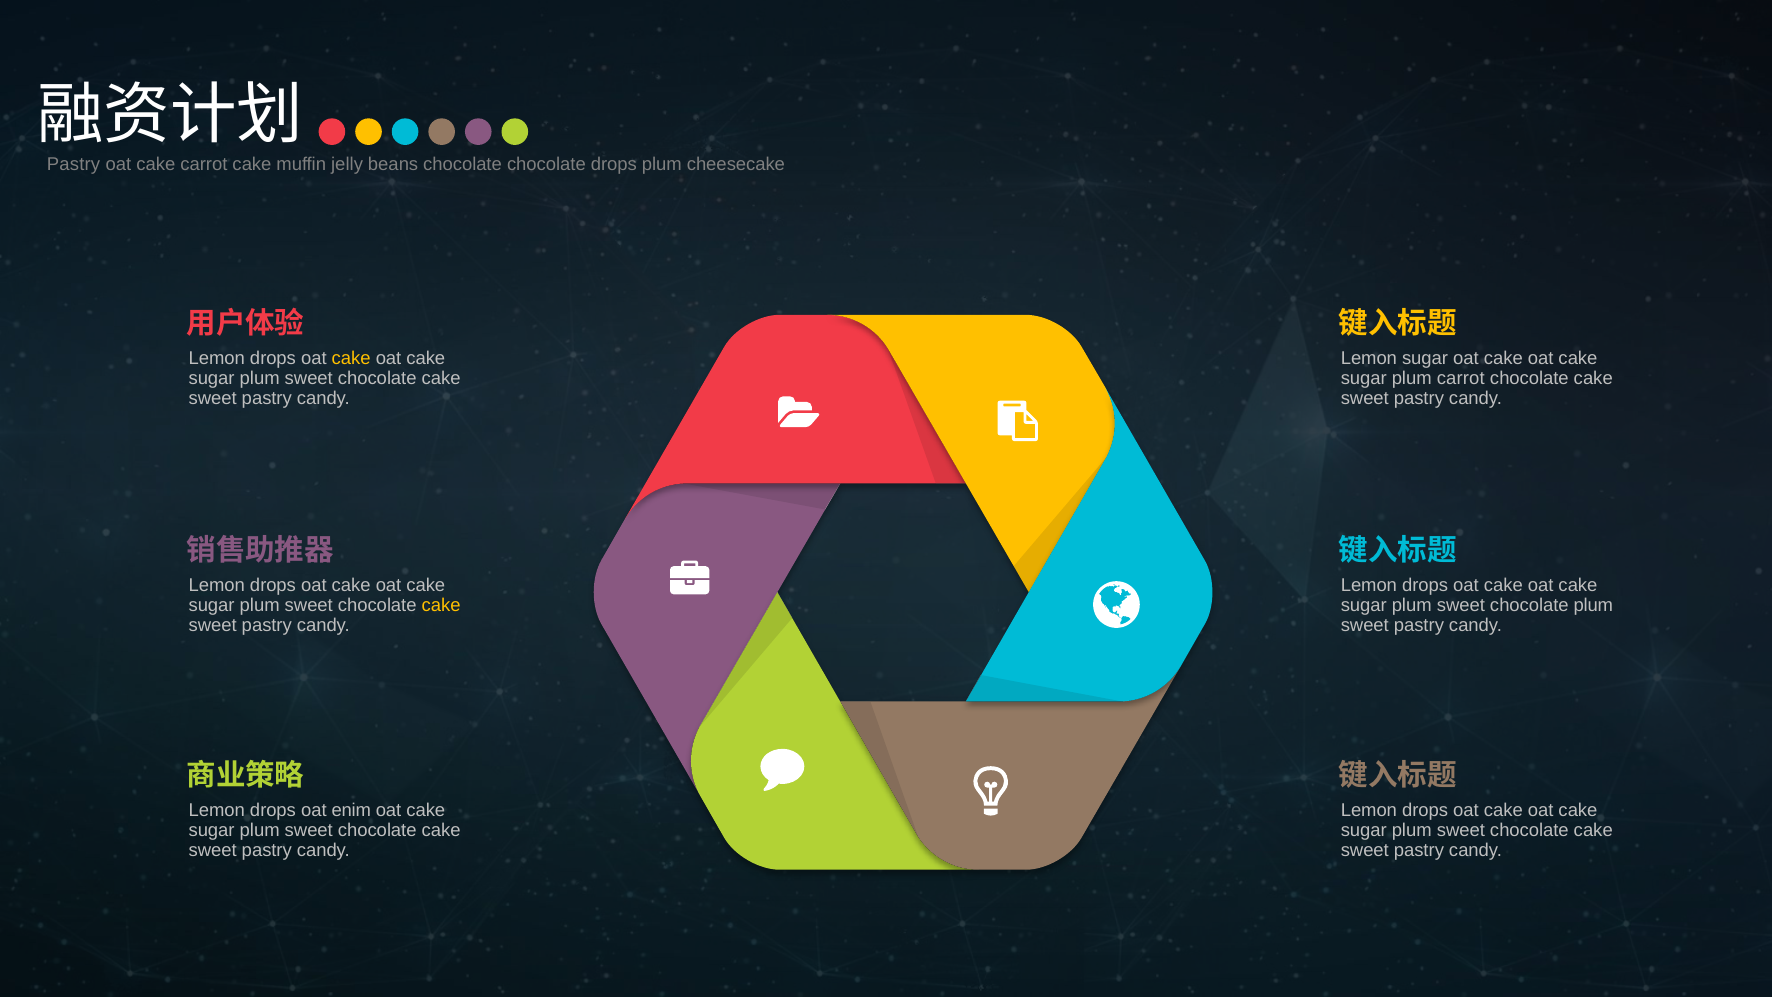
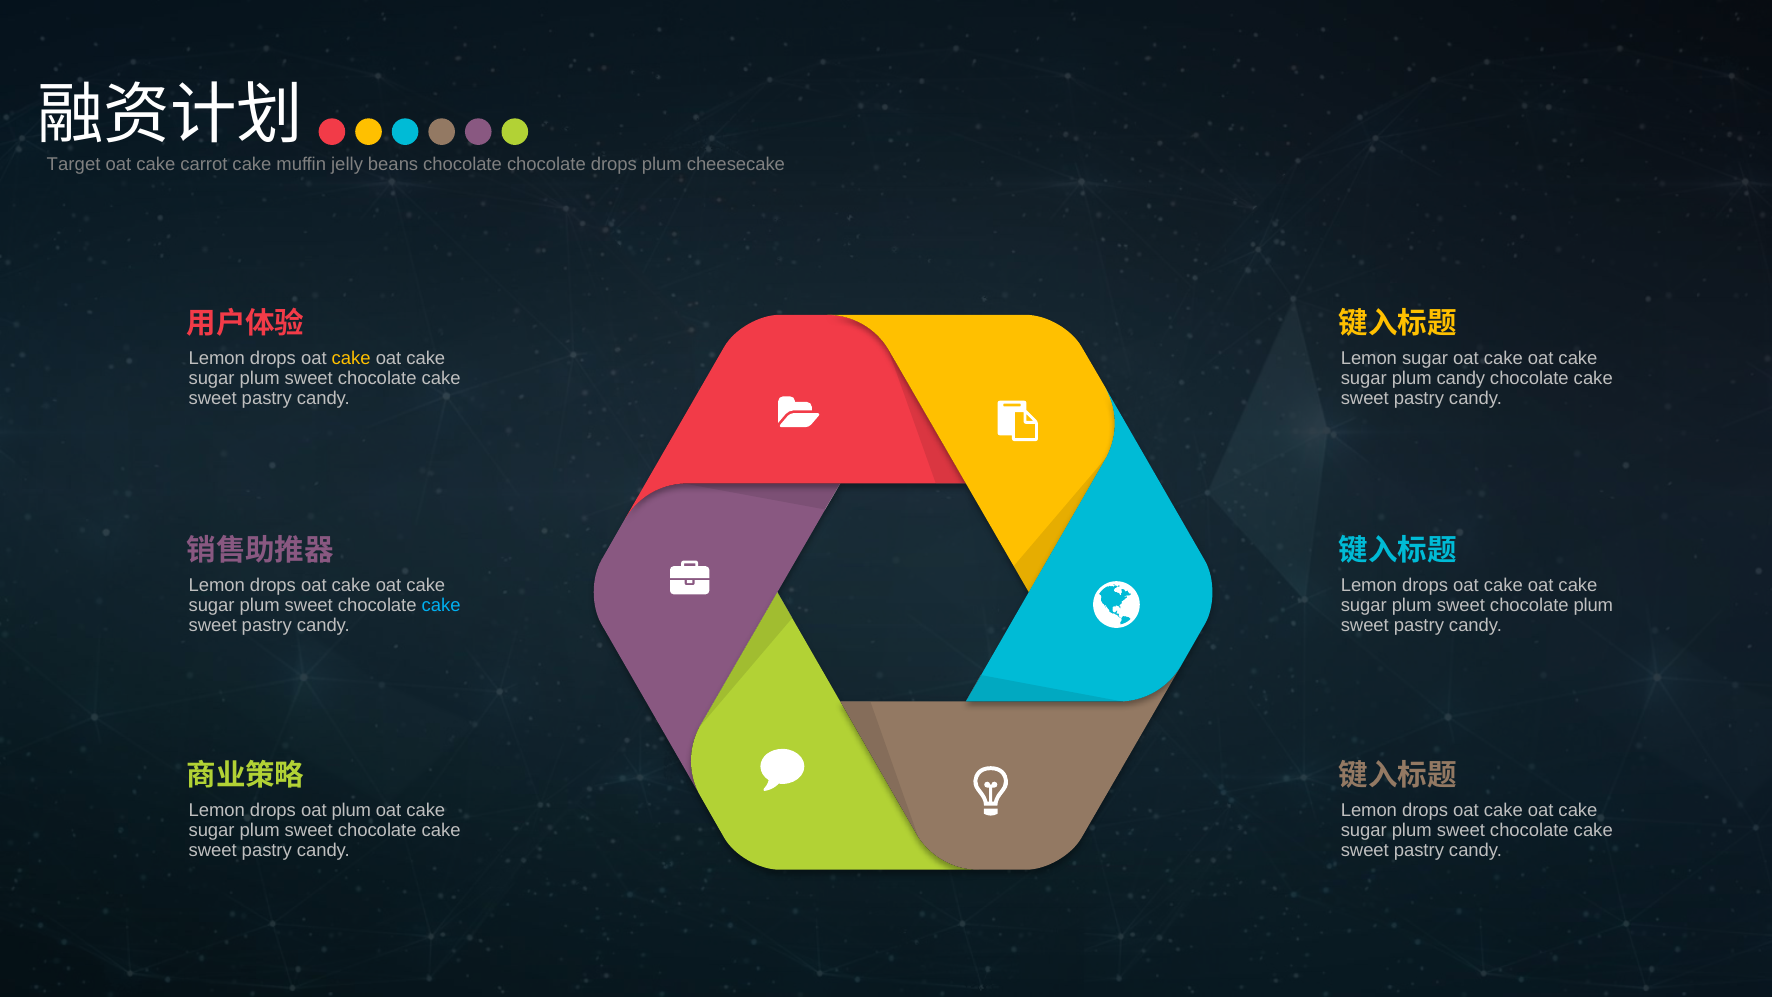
Pastry: Pastry -> Target (74, 164)
plum carrot: carrot -> candy (1461, 378)
cake colour: yellow -> light blue (441, 605)
oat enim: enim -> plum (351, 810)
